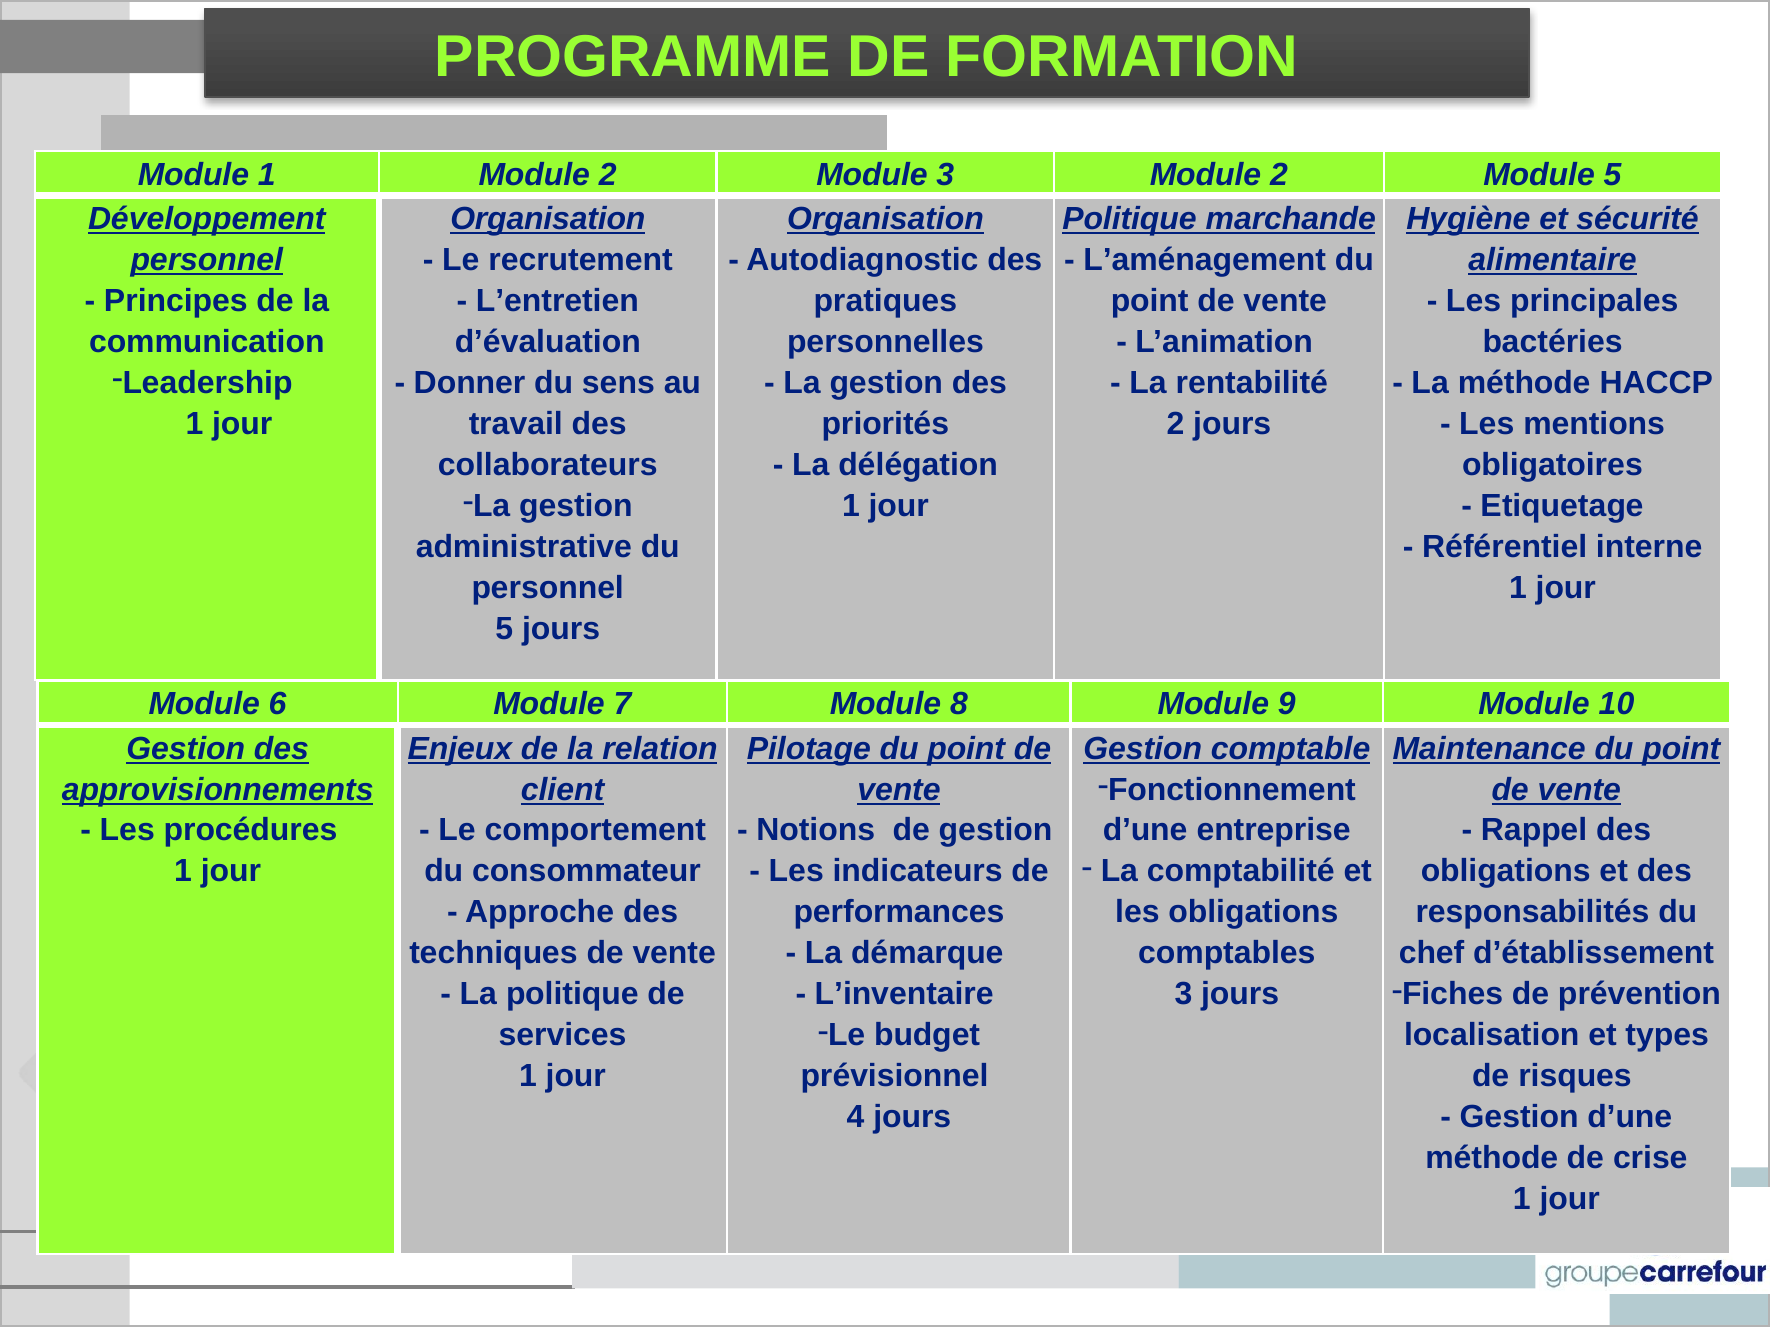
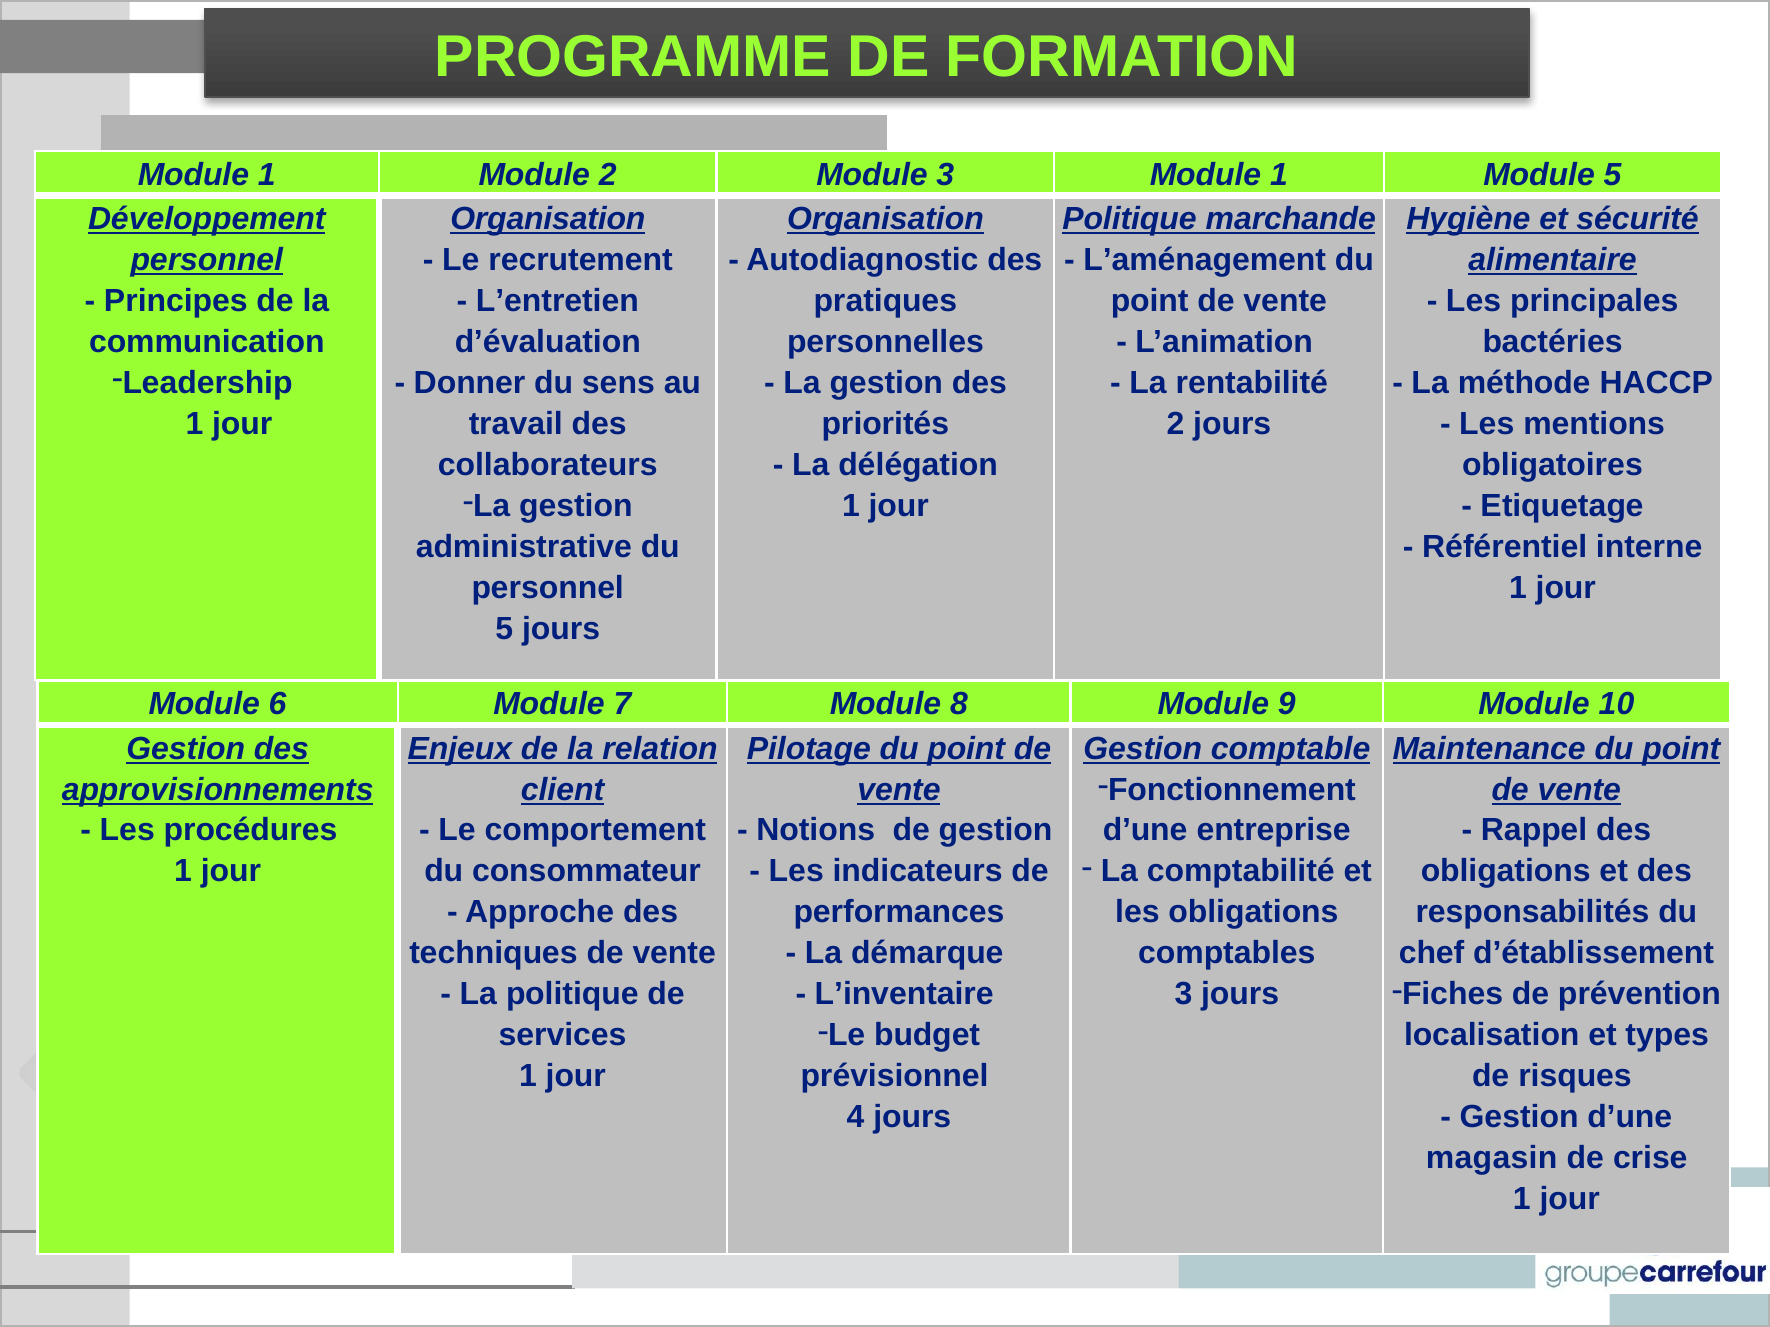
3 Module 2: 2 -> 1 (1279, 175)
méthode: méthode -> magasin (1492, 1159)
